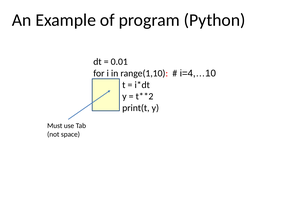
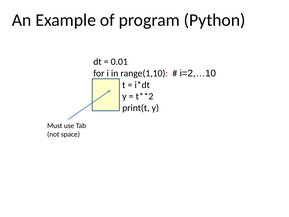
i=4,…10: i=4,…10 -> i=2,…10 (198, 73)
